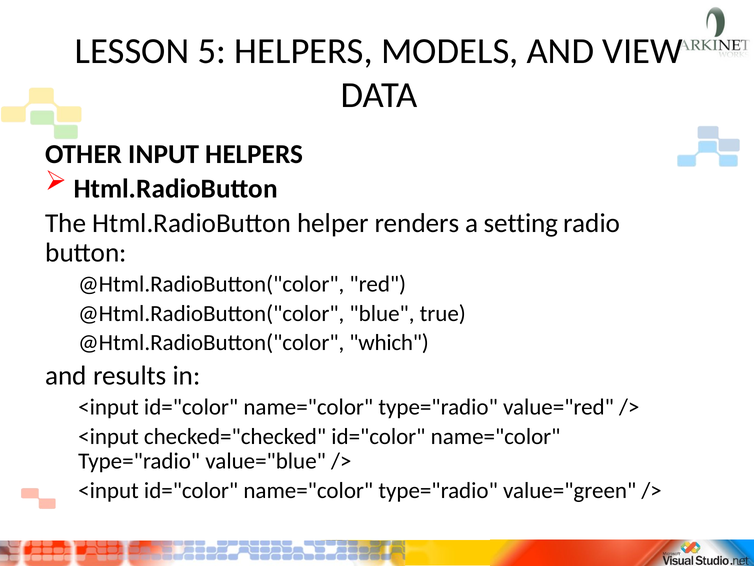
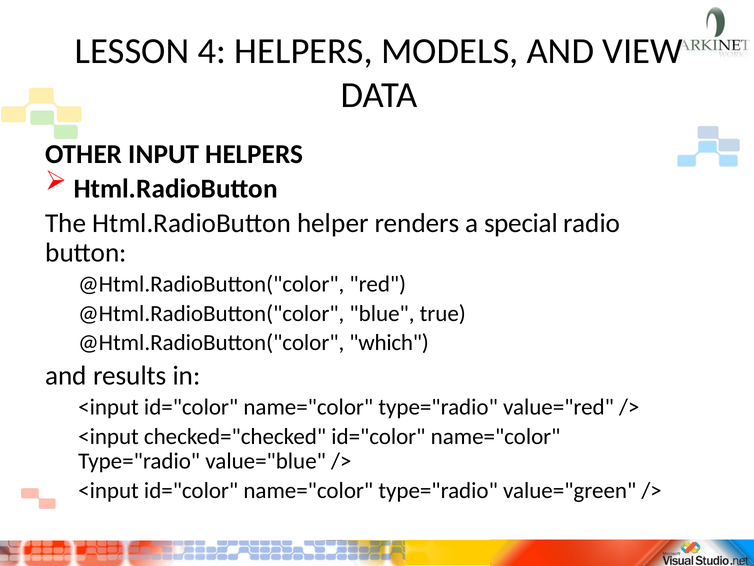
5: 5 -> 4 (212, 51)
setting: setting -> special (521, 223)
